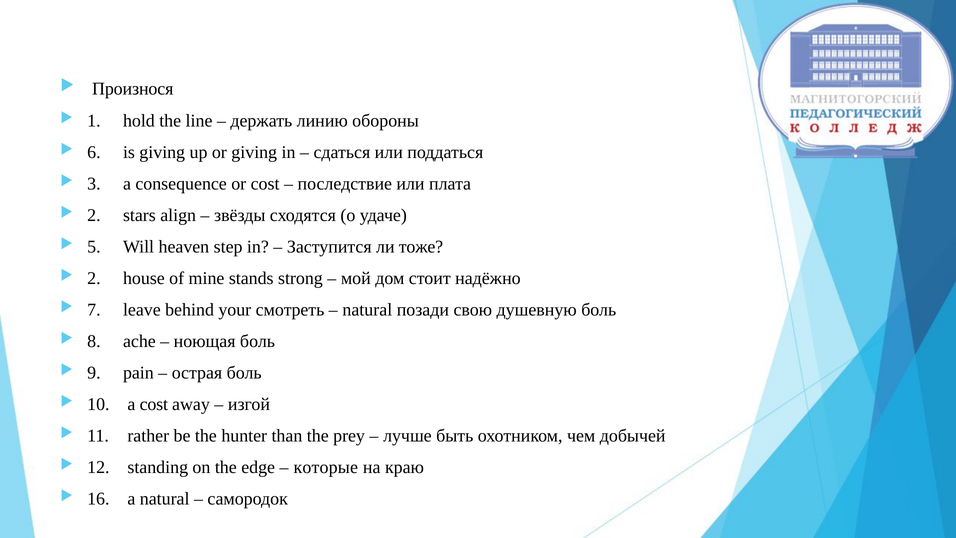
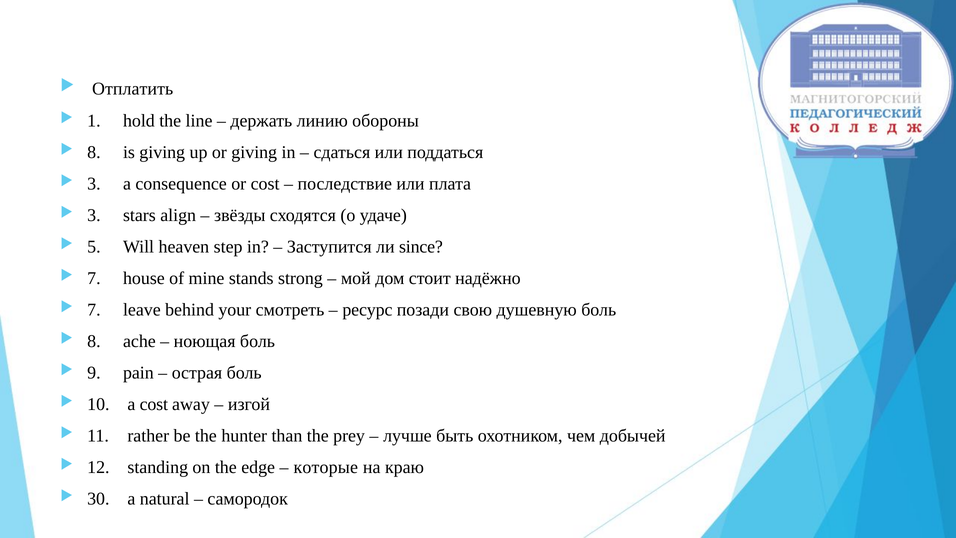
Произнося: Произнося -> Отплатить (133, 89)
6: 6 -> 8 (94, 152)
2: 2 -> 3 (94, 215)
тоже: тоже -> since (421, 247)
2: 2 -> 7 (94, 278)
natural: natural -> ресурс (367, 310)
16: 16 -> 30 (98, 498)
